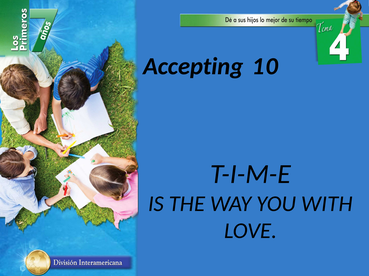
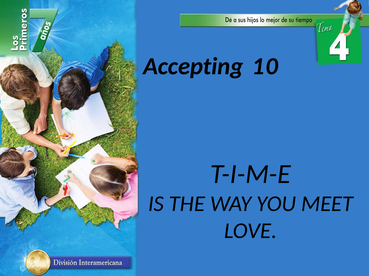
WITH: WITH -> MEET (327, 204)
